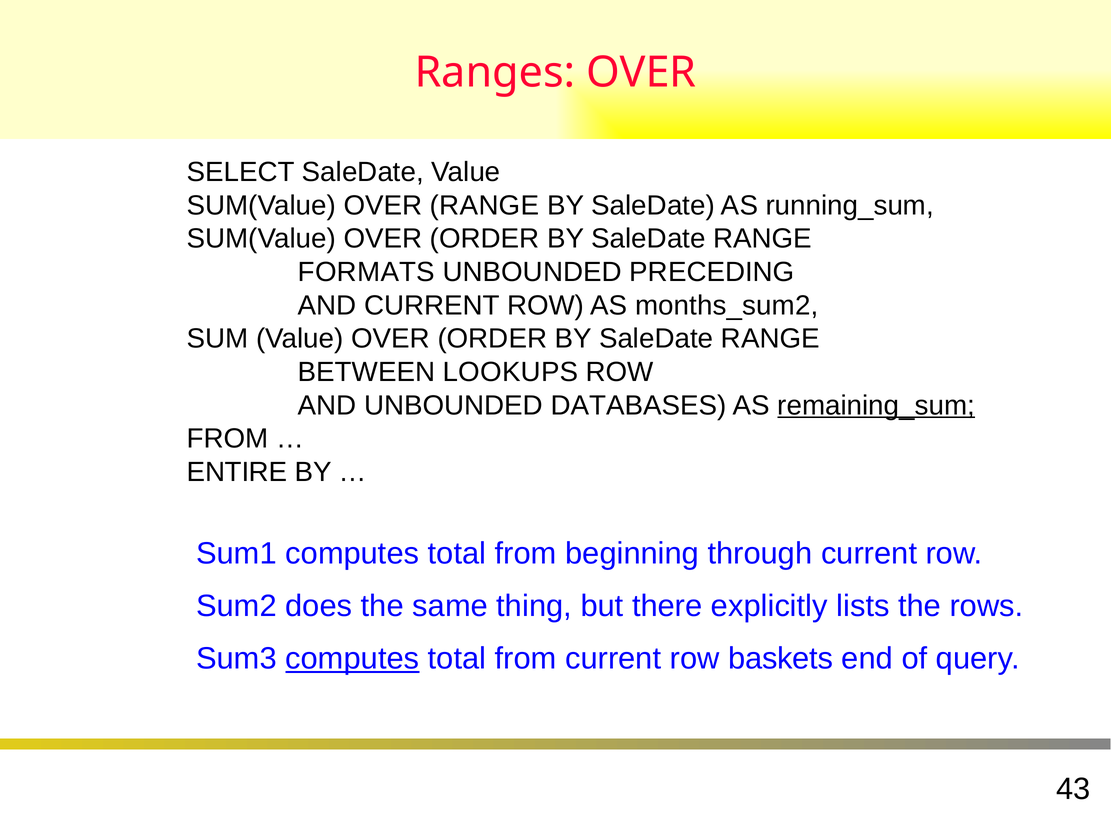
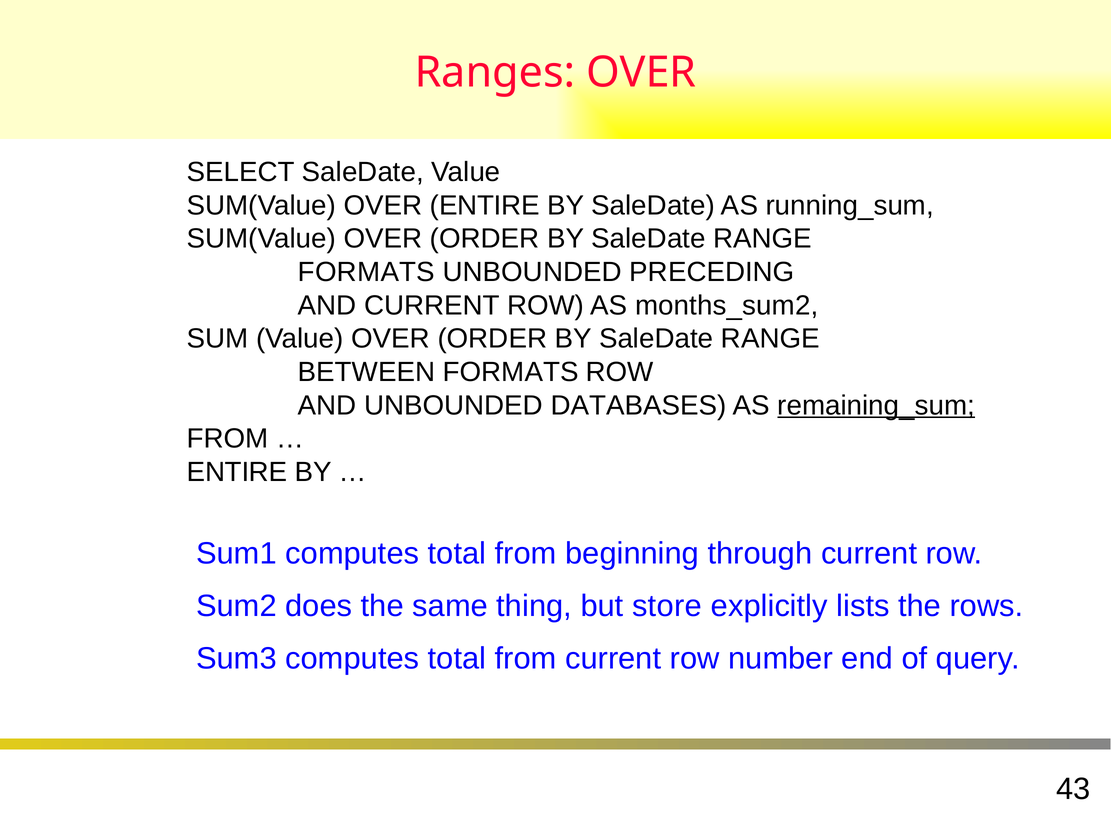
OVER RANGE: RANGE -> ENTIRE (485, 206)
BETWEEN LOOKUPS: LOOKUPS -> FORMATS (511, 372)
there: there -> store (667, 606)
computes underline: present -> none (352, 659)
baskets: baskets -> number (781, 659)
